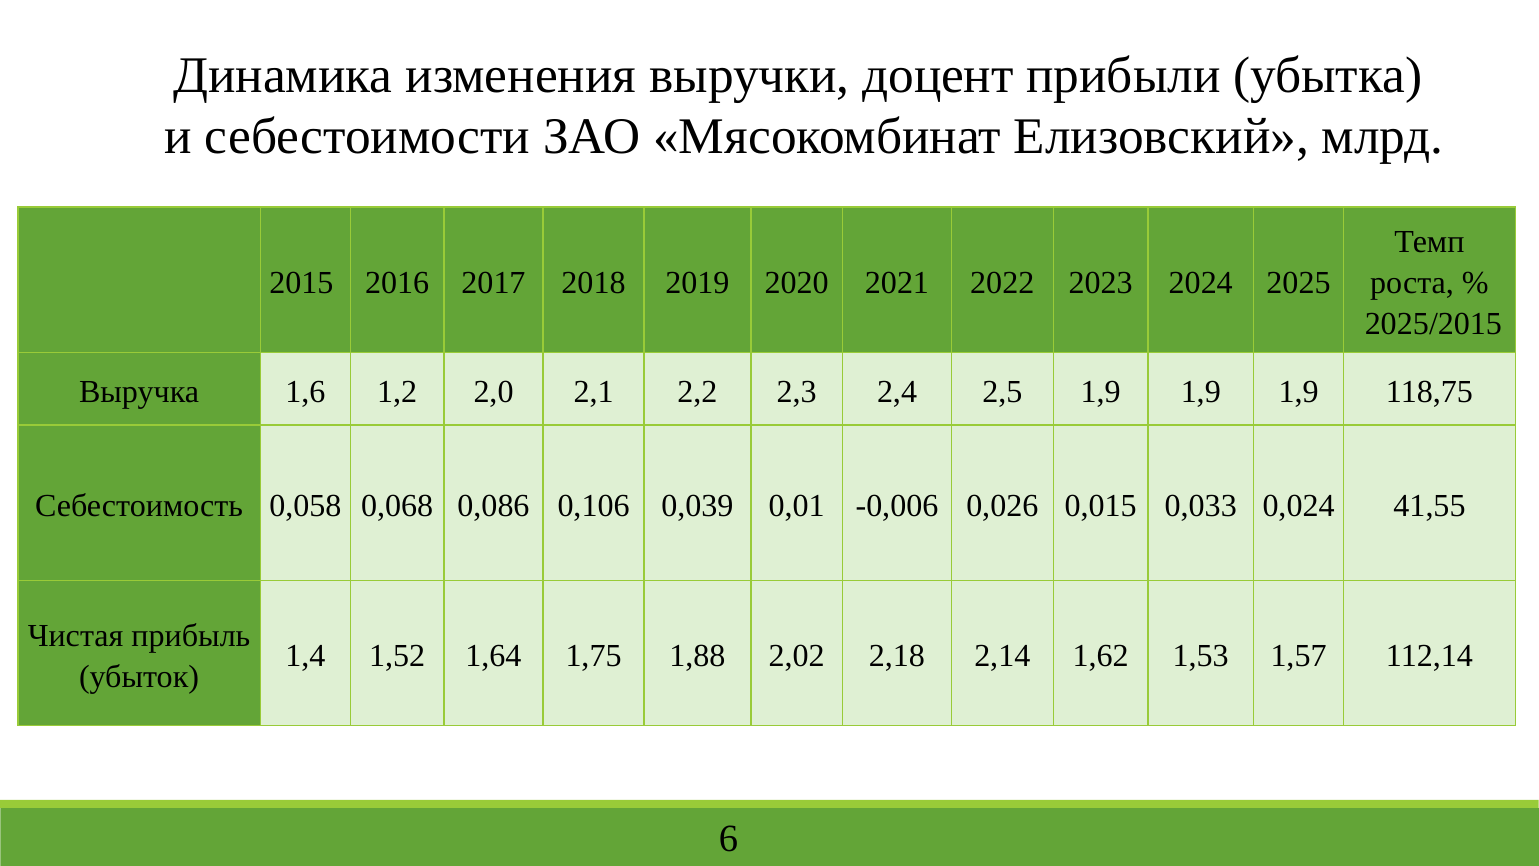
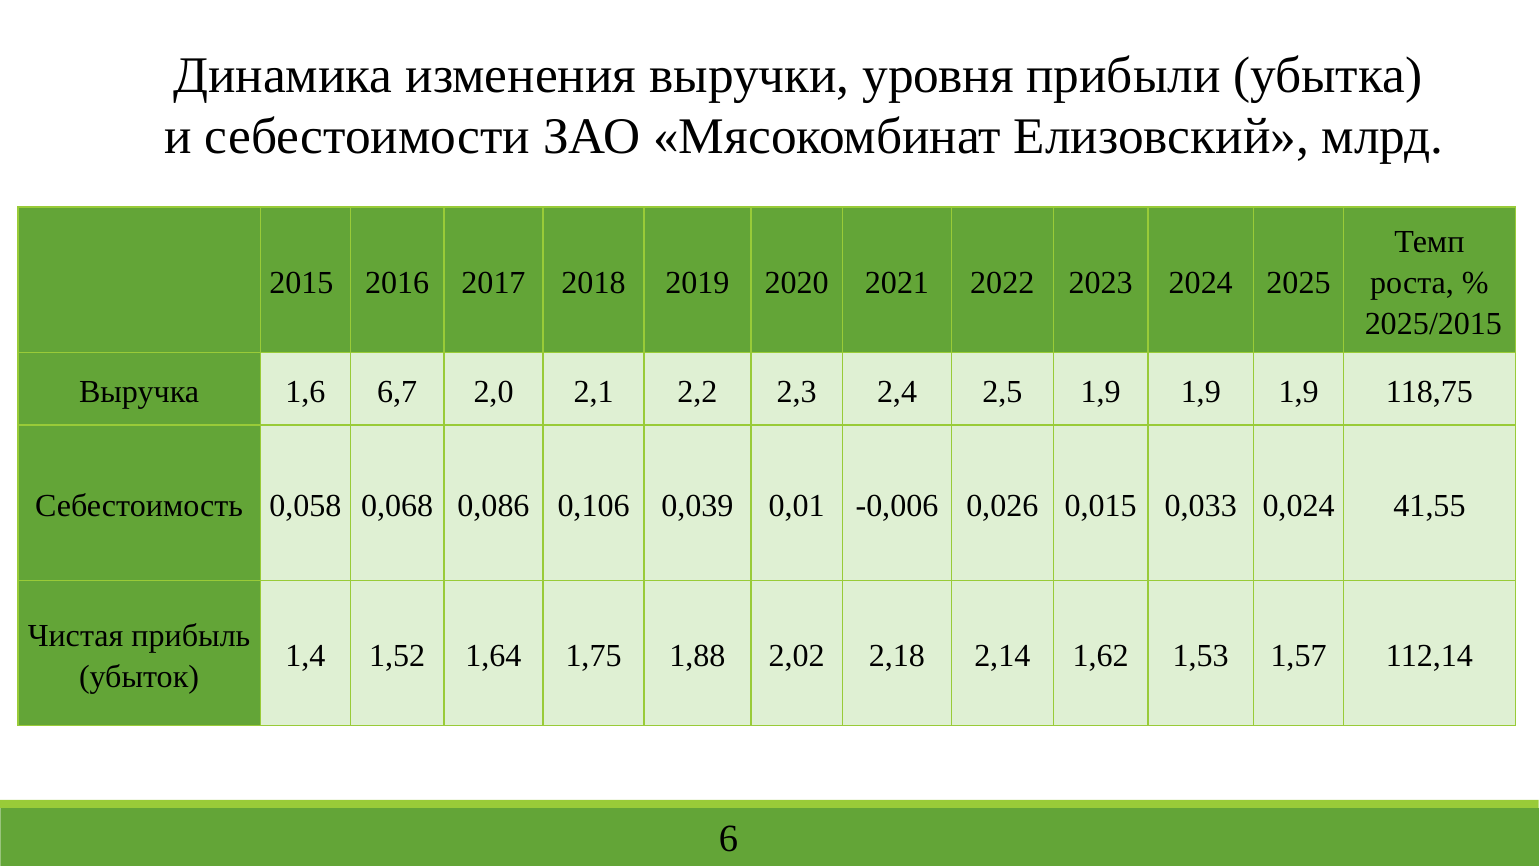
доцент: доцент -> уровня (938, 75)
1,2: 1,2 -> 6,7 (397, 391)
